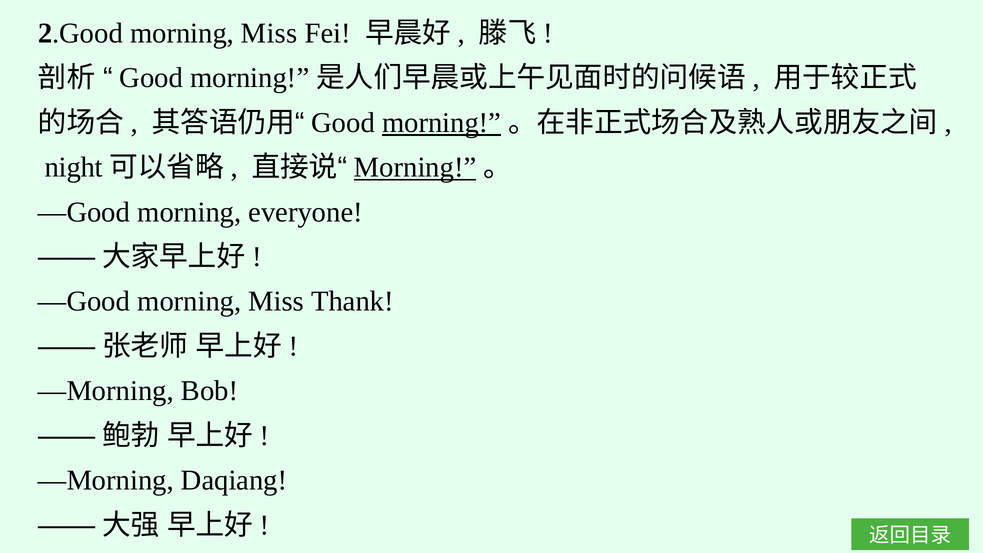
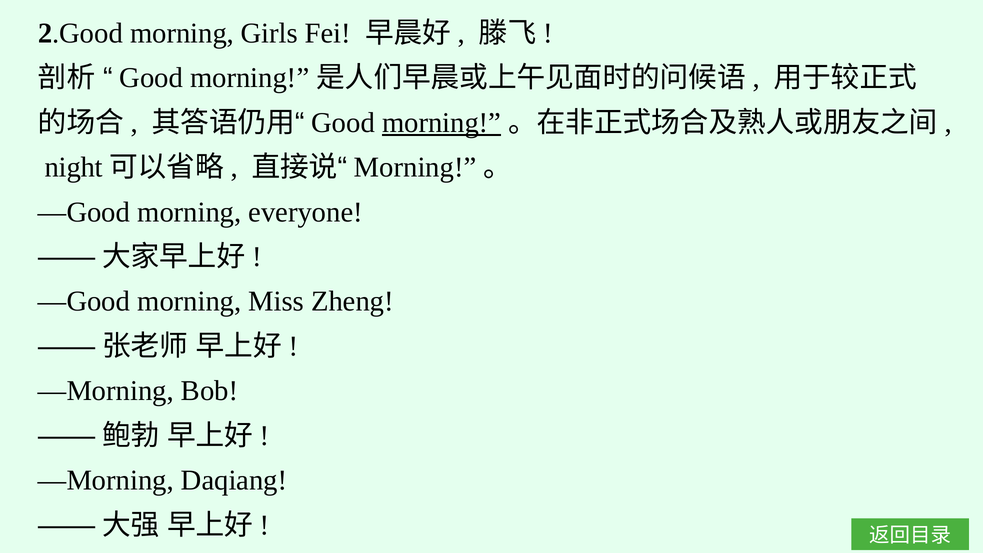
2.Good morning Miss: Miss -> Girls (269, 33)
Morning underline: present -> none (415, 167)
Thank: Thank -> Zheng (353, 301)
